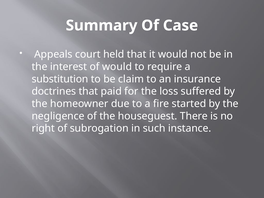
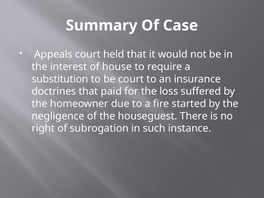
of would: would -> house (117, 67)
be claim: claim -> court (131, 79)
